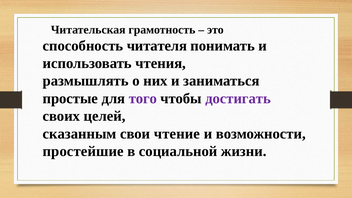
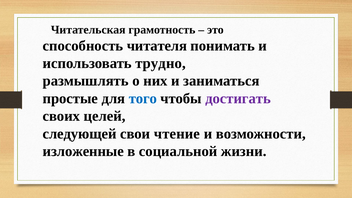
чтения: чтения -> трудно (161, 63)
того colour: purple -> blue (143, 98)
сказанным: сказанным -> следующей (80, 134)
простейшие: простейшие -> изложенные (83, 151)
